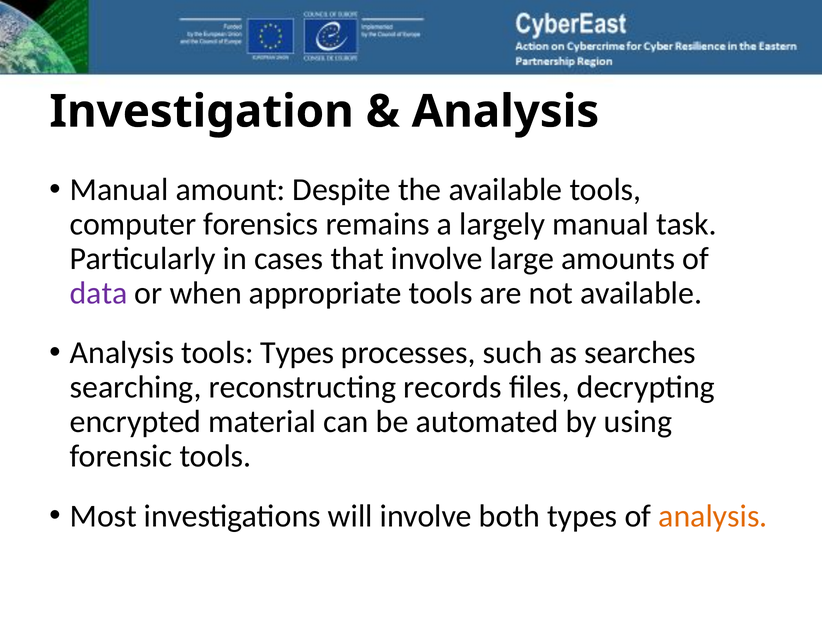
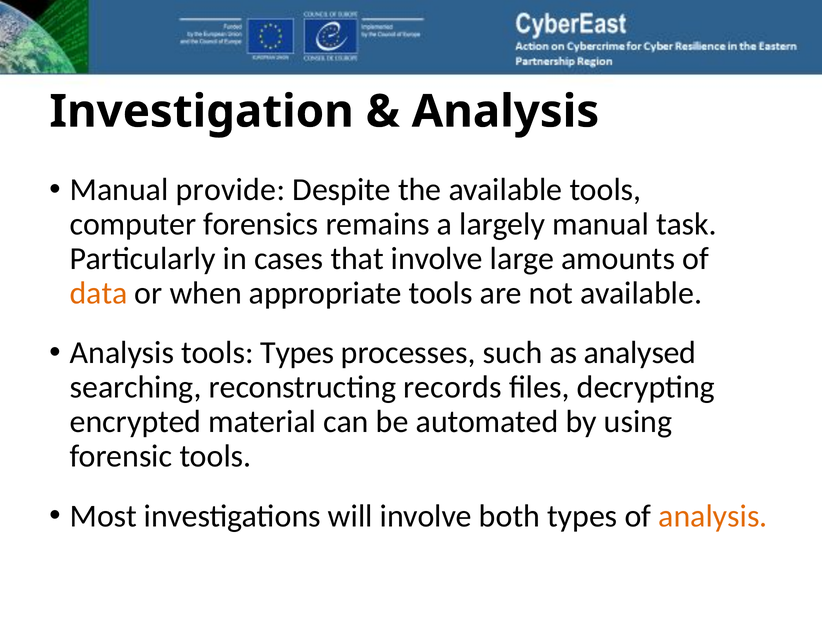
amount: amount -> provide (230, 190)
data colour: purple -> orange (99, 293)
searches: searches -> analysed (640, 353)
